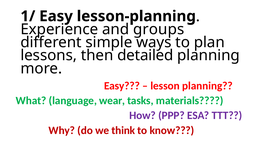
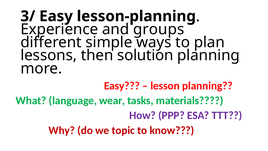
1/: 1/ -> 3/ (28, 16)
detailed: detailed -> solution (145, 55)
think: think -> topic (123, 130)
